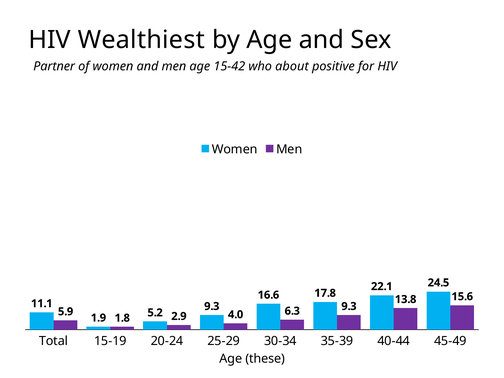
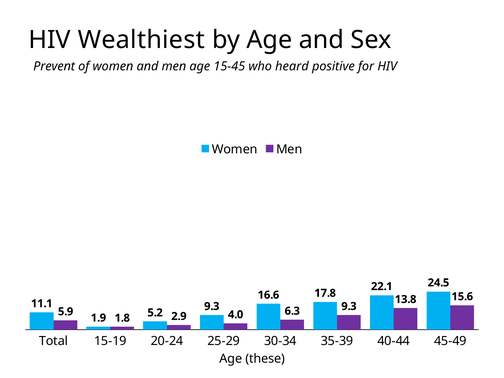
Partner: Partner -> Prevent (54, 66)
15-42: 15-42 -> 15-45 (229, 66)
about: about -> heard (292, 66)
